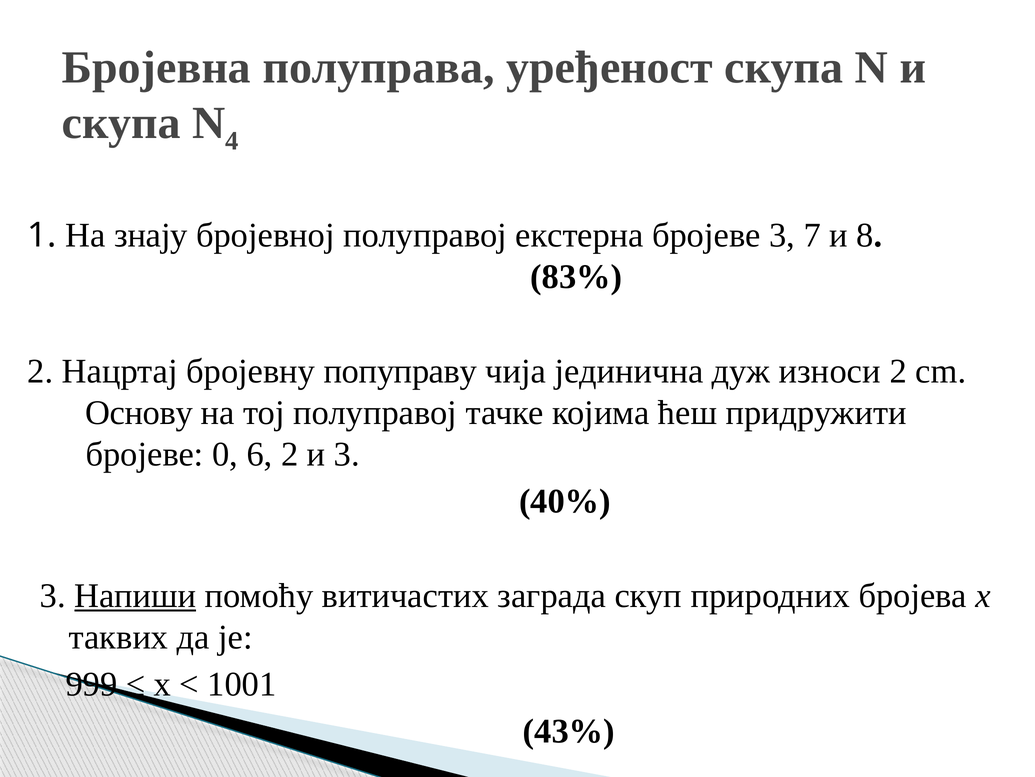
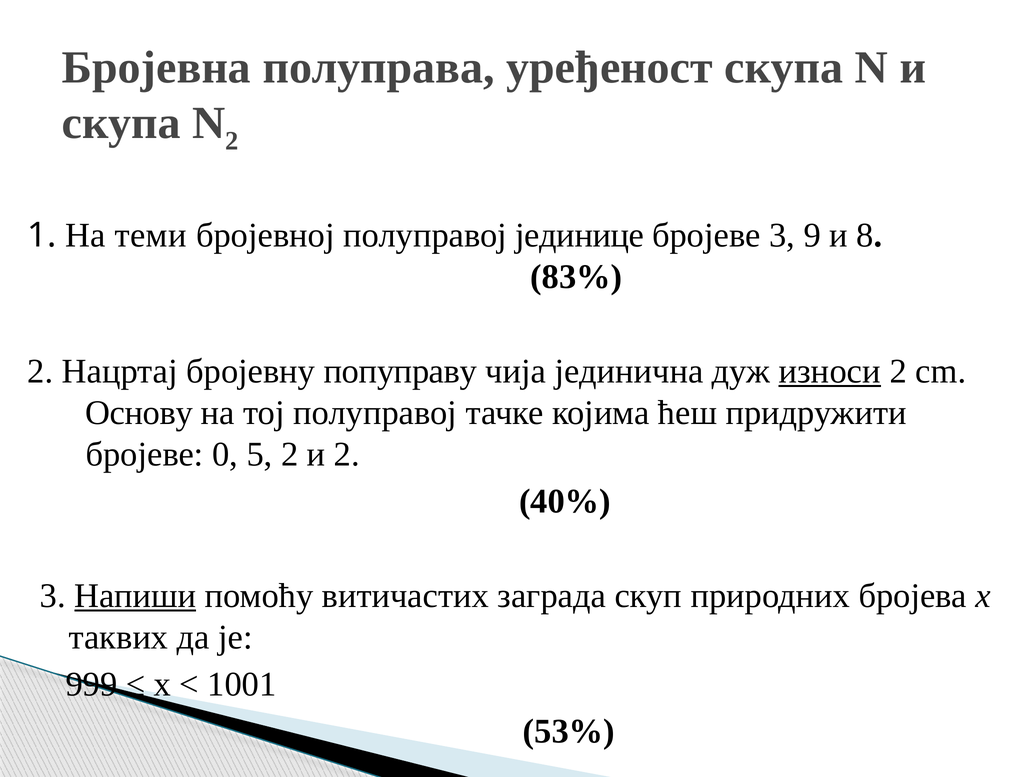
N 4: 4 -> 2 (232, 141)
знају: знају -> теми (151, 235)
екстерна: екстерна -> јединице (580, 235)
7: 7 -> 9 (812, 235)
износи underline: none -> present (830, 371)
6: 6 -> 5 (259, 454)
и 3: 3 -> 2 (347, 454)
43%: 43% -> 53% (569, 731)
